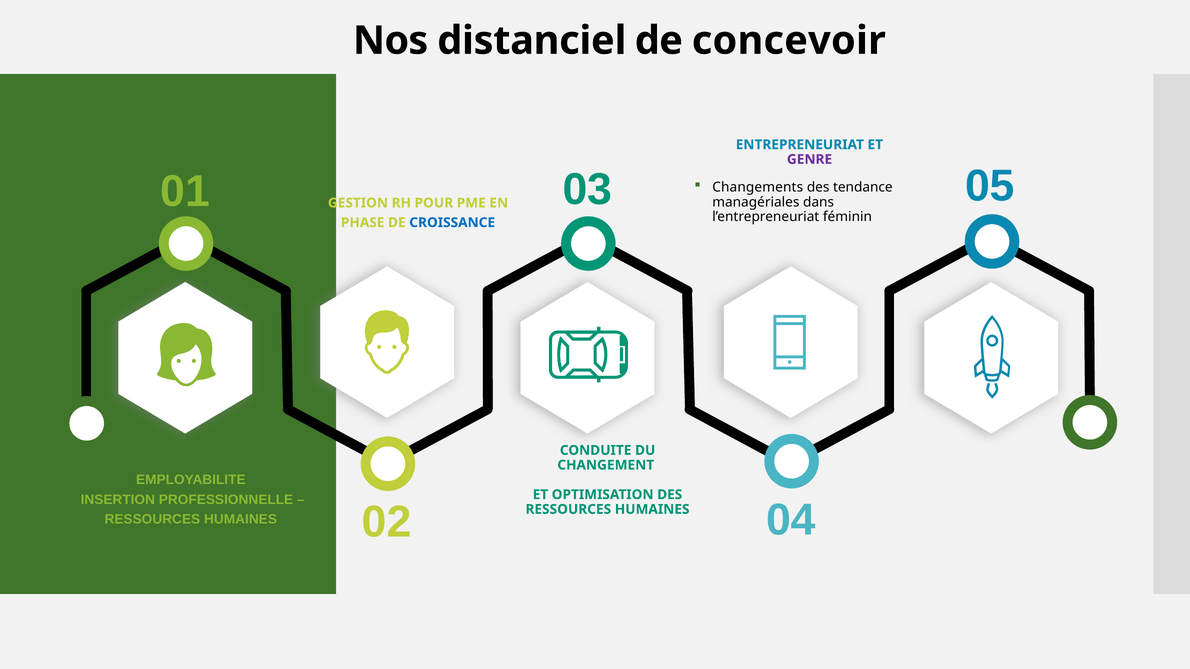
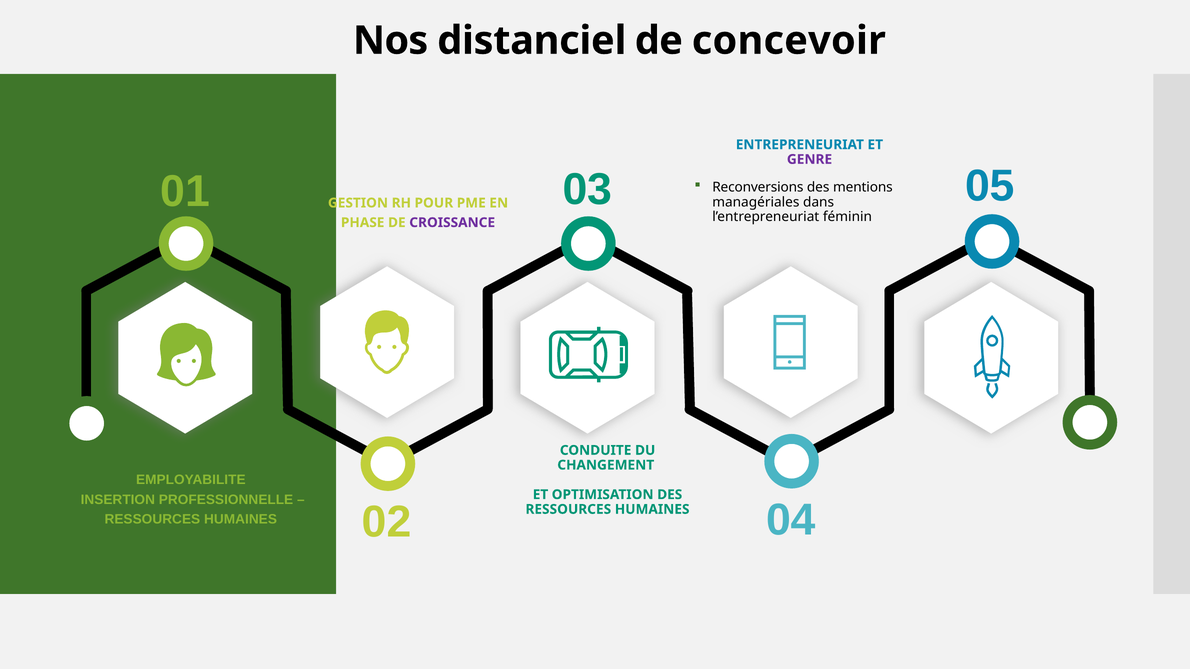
Changements: Changements -> Reconversions (758, 188)
tendance: tendance -> mentions (863, 188)
CROISSANCE colour: blue -> purple (452, 223)
